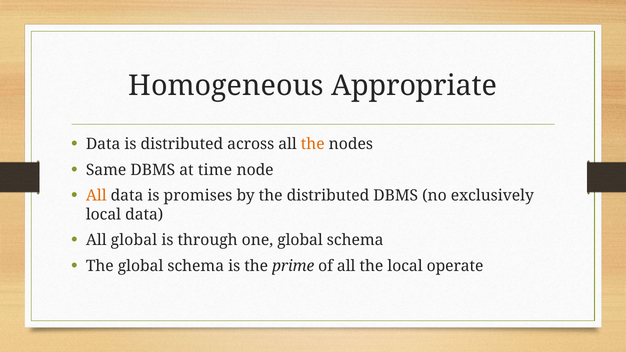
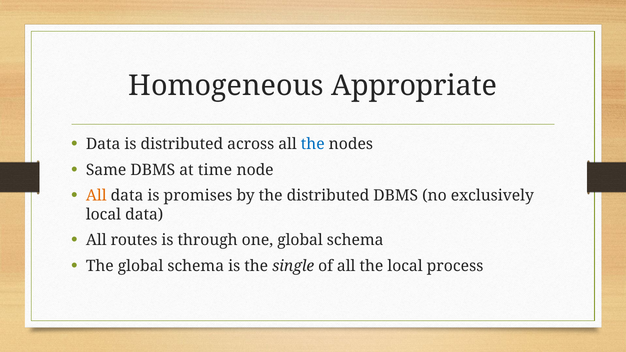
the colour: orange -> blue (313, 144)
All global: global -> routes (134, 240)
prime: prime -> single (293, 266)
operate: operate -> process (455, 266)
